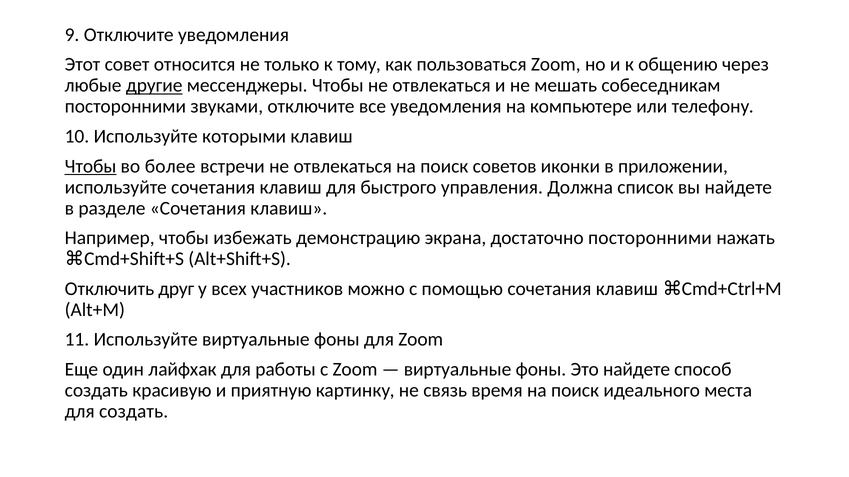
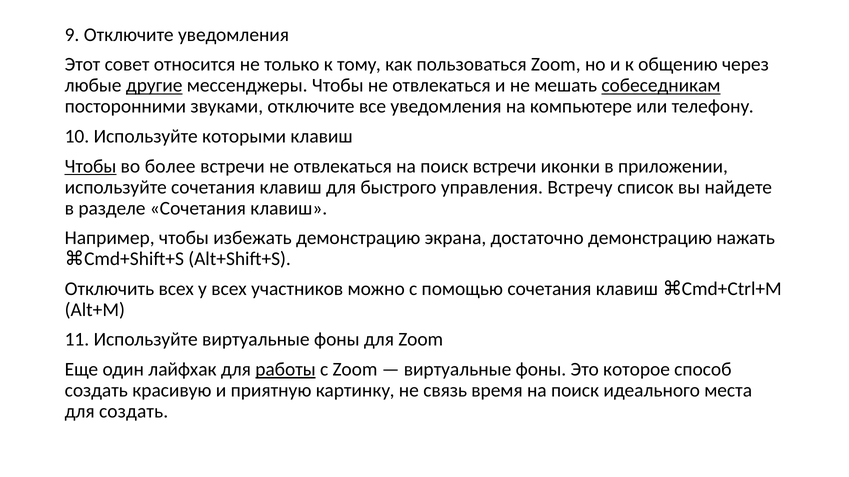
собеседникам underline: none -> present (661, 86)
поиск советов: советов -> встречи (505, 166)
Должна: Должна -> Встречу (580, 187)
достаточно посторонними: посторонними -> демонстрацию (650, 238)
Отключить друг: друг -> всех (176, 289)
работы underline: none -> present (286, 370)
Это найдете: найдете -> которое (637, 370)
